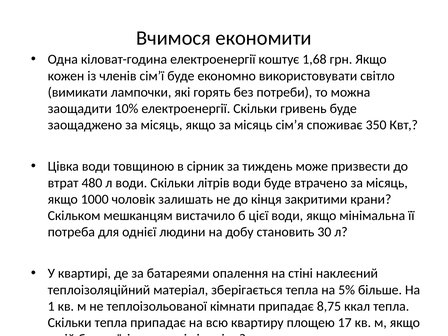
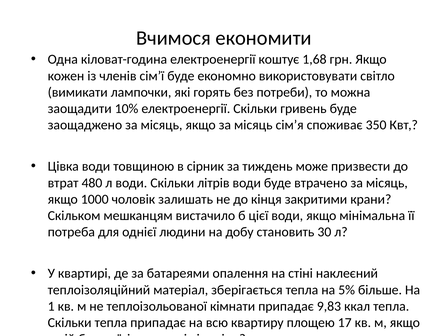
8,75: 8,75 -> 9,83 (329, 306)
